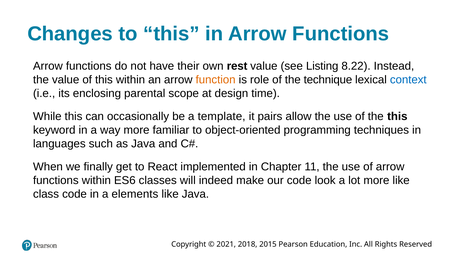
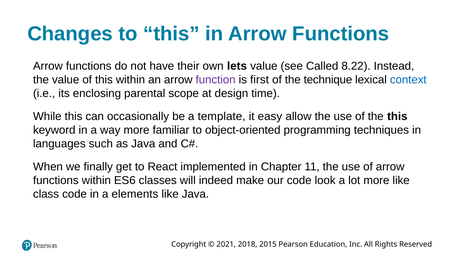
rest: rest -> lets (237, 66)
Listing: Listing -> Called (322, 66)
function colour: orange -> purple (216, 80)
role: role -> first (260, 80)
pairs: pairs -> easy (270, 117)
